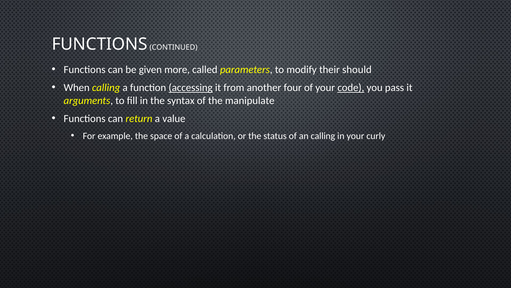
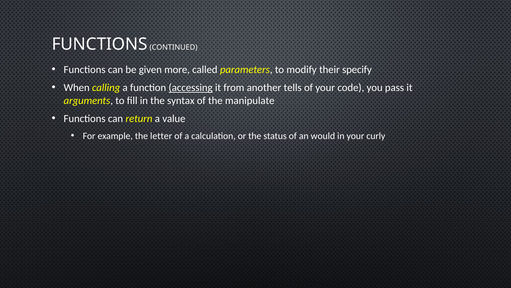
should: should -> specify (357, 69)
four: four -> tells (293, 88)
code underline: present -> none (351, 88)
space: space -> letter (161, 136)
an calling: calling -> would (323, 136)
